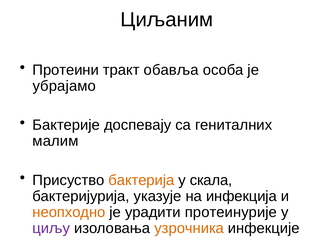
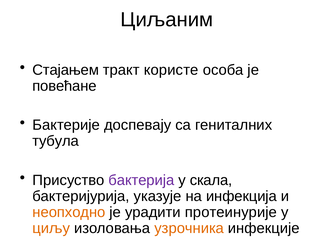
Протеини: Протеини -> Стајањем (66, 70)
обавља: обавља -> користе (171, 70)
убрајамо: убрајамо -> повећане (64, 86)
малим: малим -> тубула (56, 141)
бактерија colour: orange -> purple (141, 180)
циљу colour: purple -> orange (51, 228)
